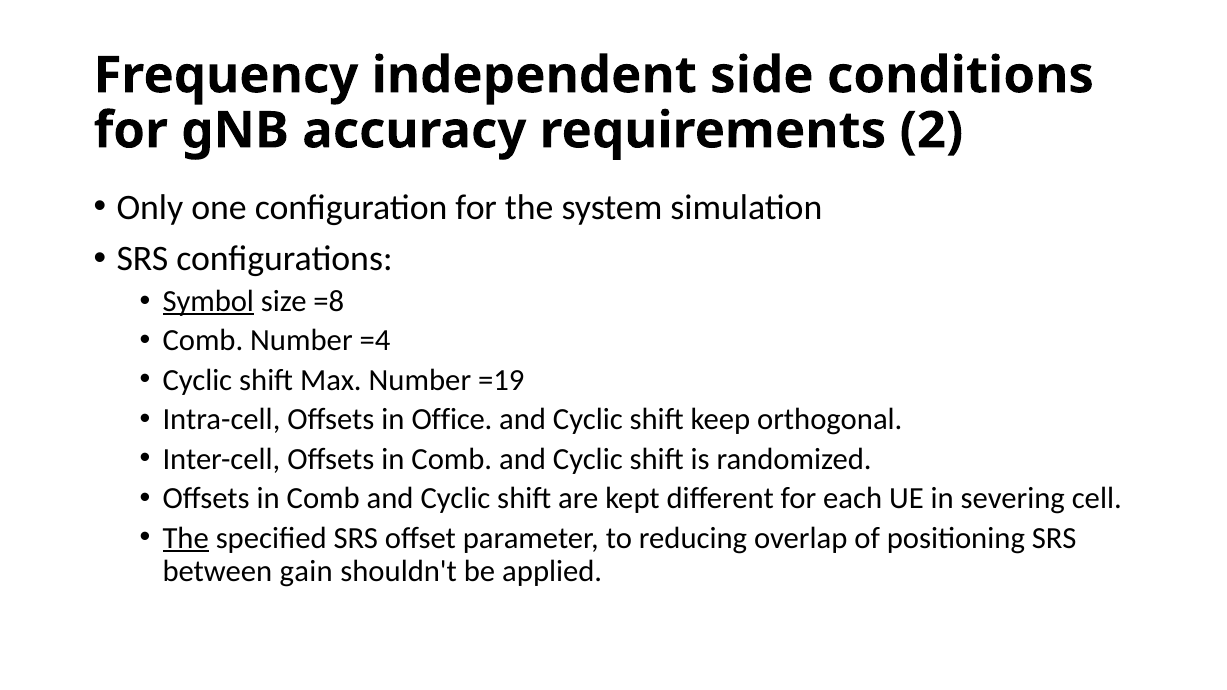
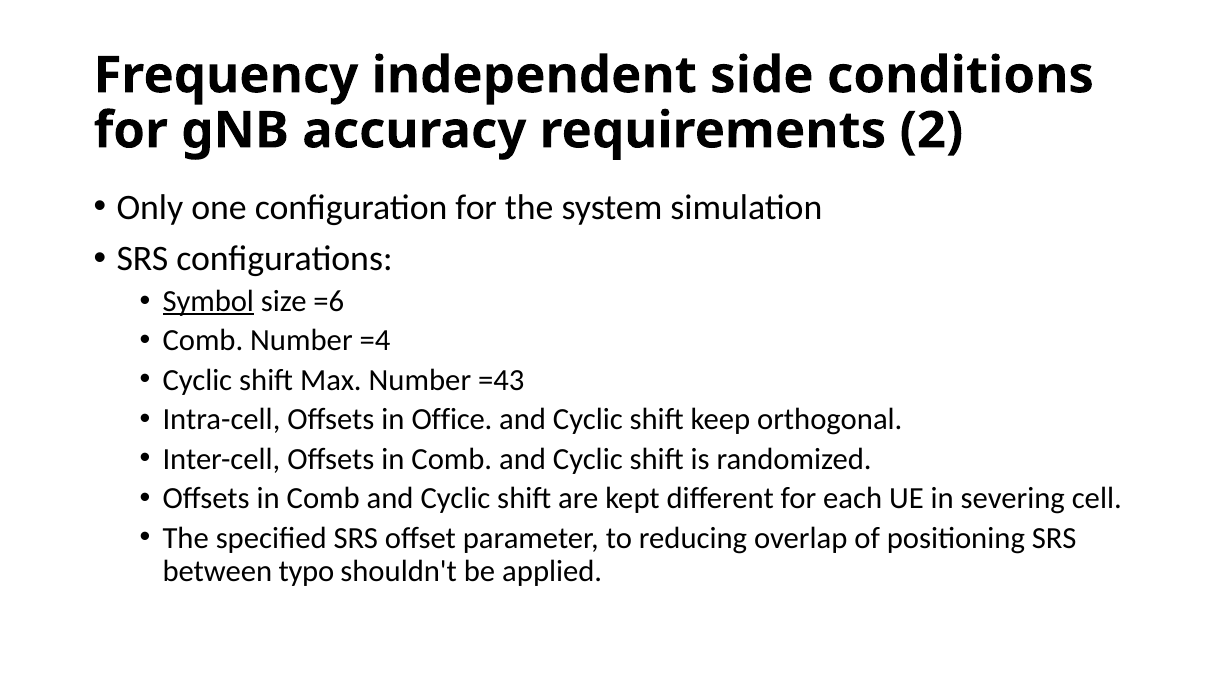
=8: =8 -> =6 (329, 301)
=19: =19 -> =43 (501, 380)
The underline: present -> none (186, 538)
gain: gain -> typo (306, 571)
